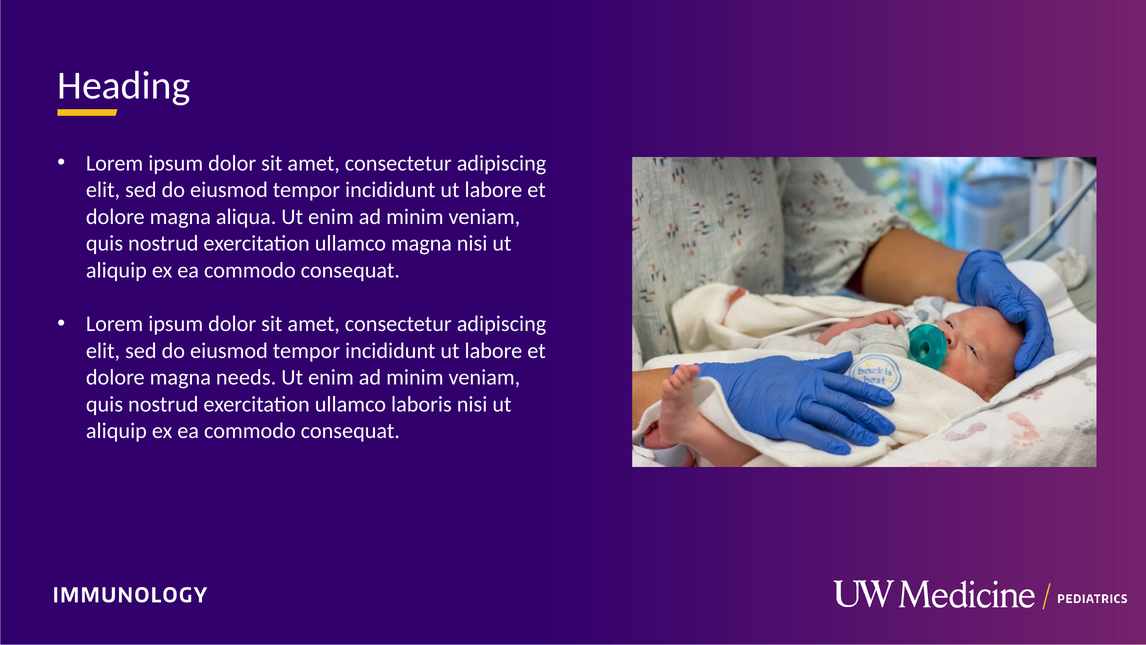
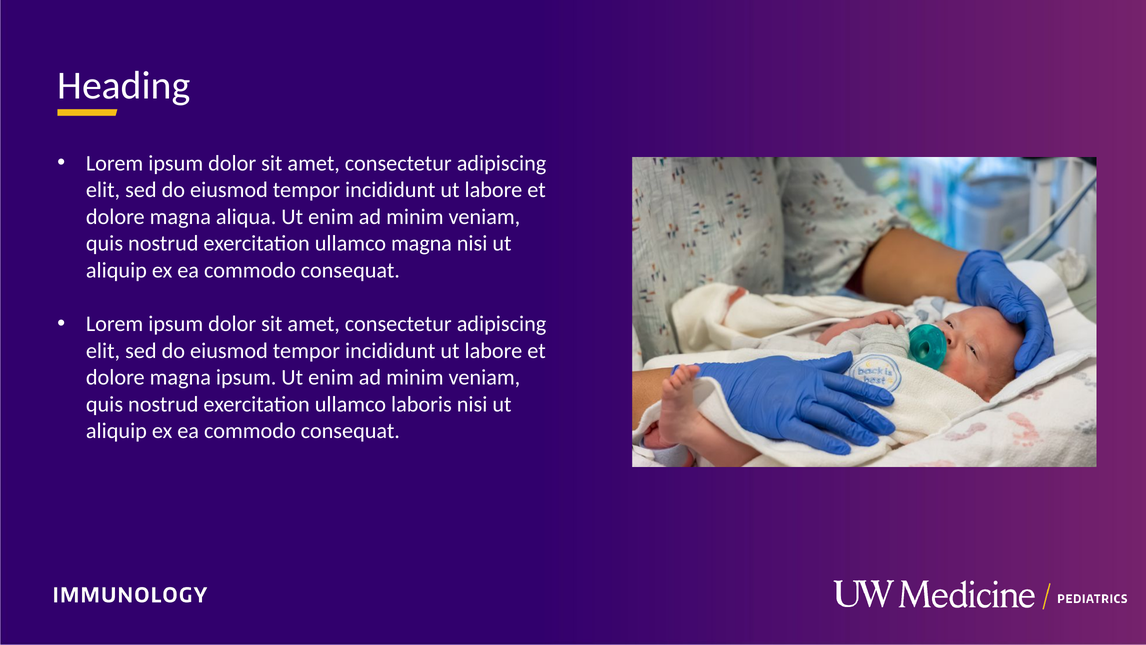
magna needs: needs -> ipsum (246, 377)
